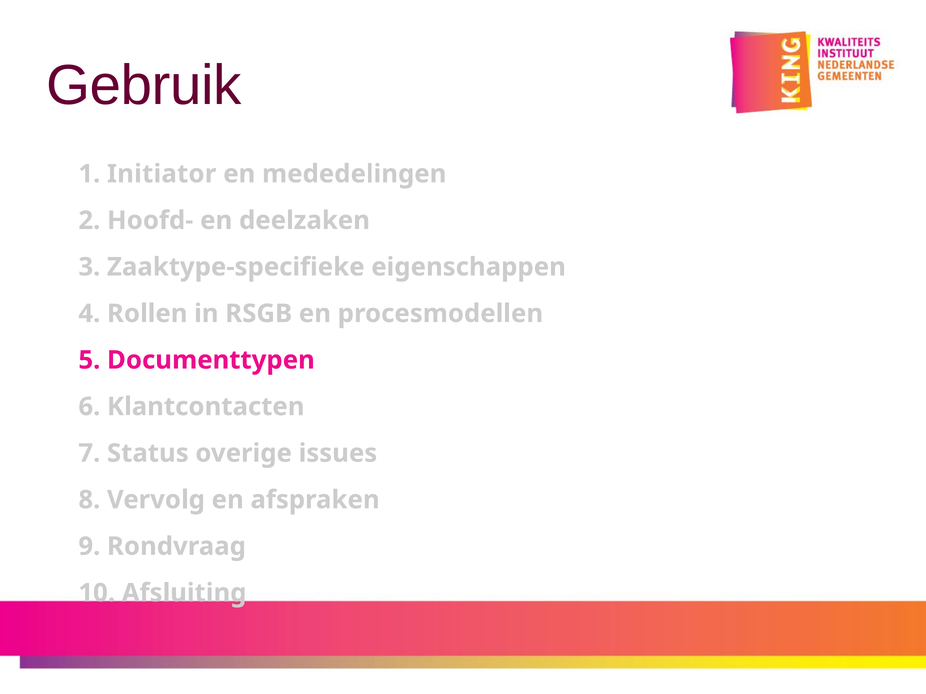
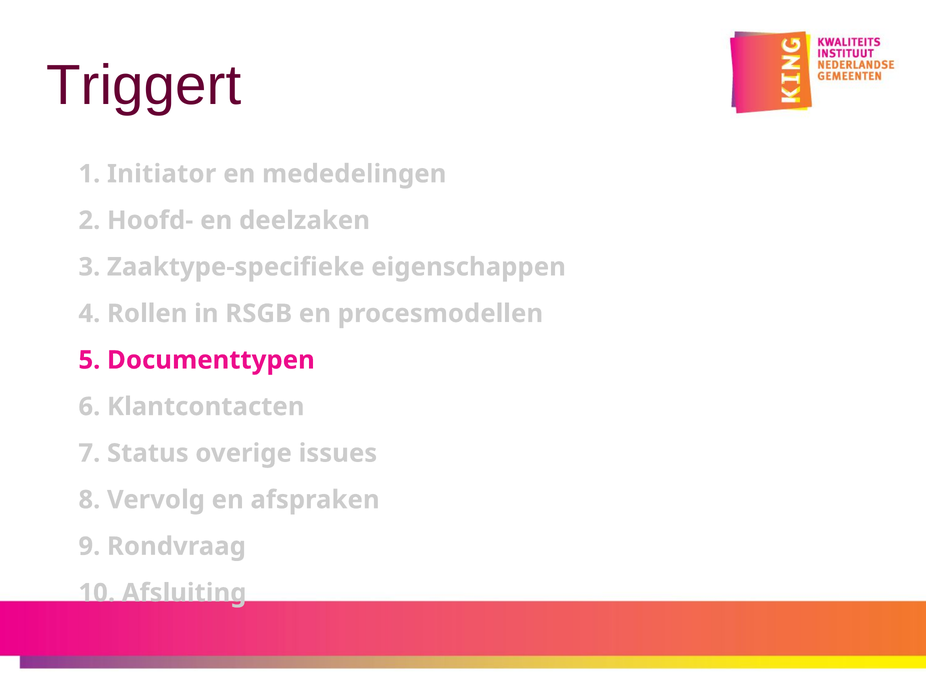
Gebruik: Gebruik -> Triggert (144, 86)
